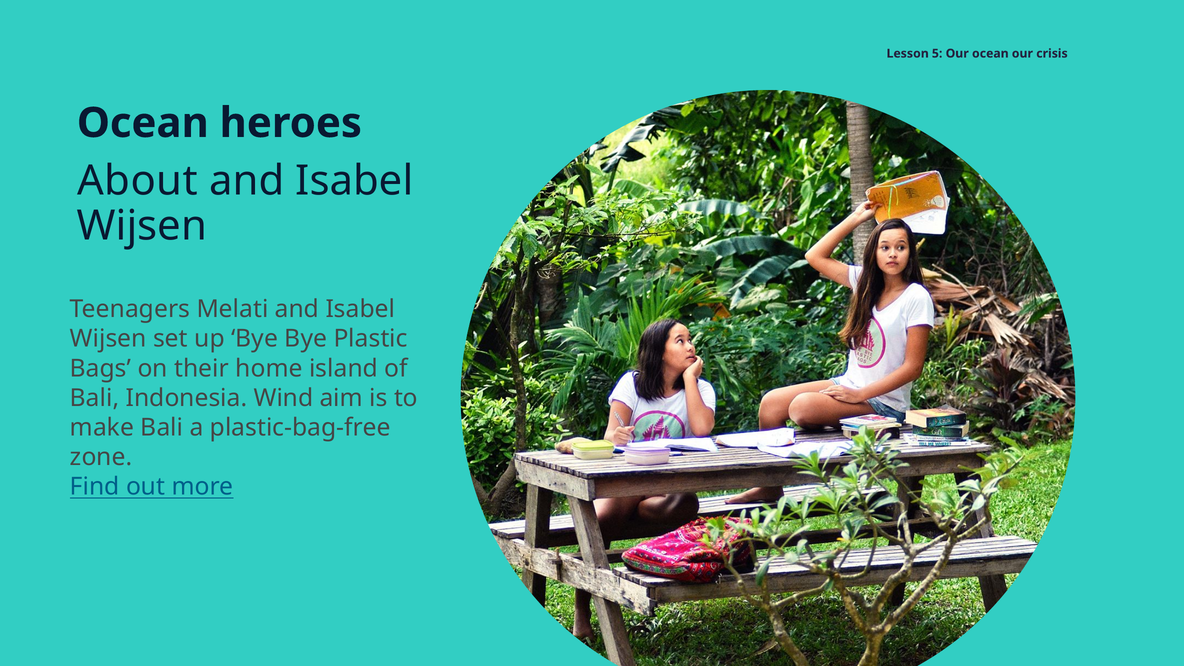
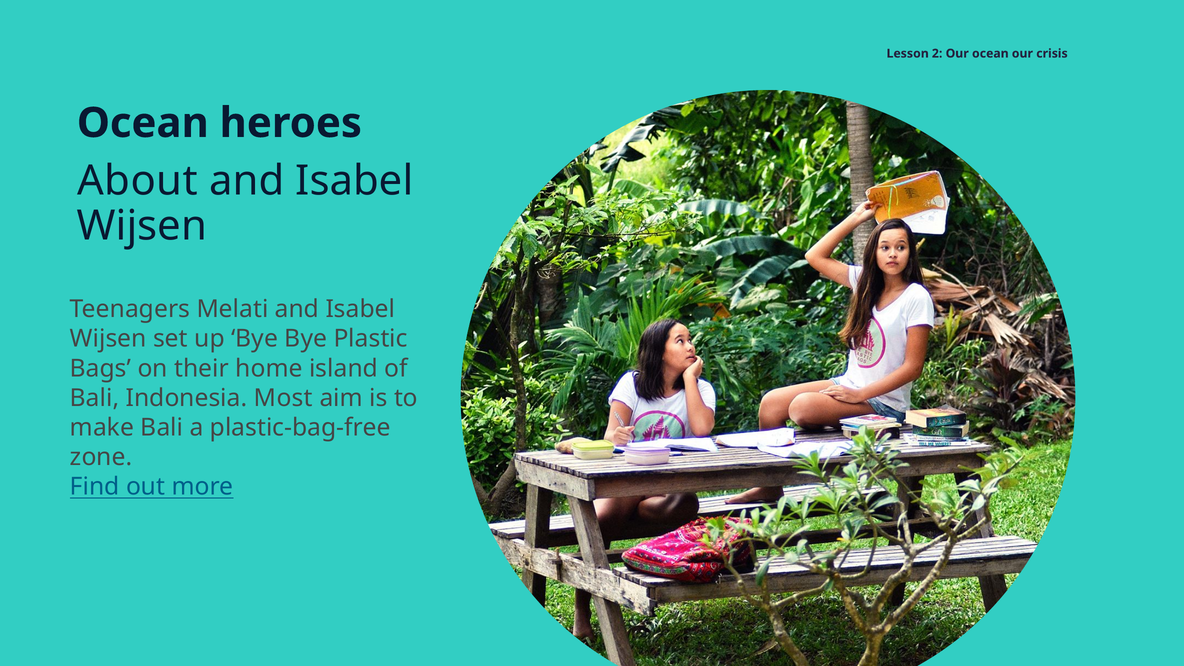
5: 5 -> 2 (937, 54)
Wind: Wind -> Most (283, 398)
